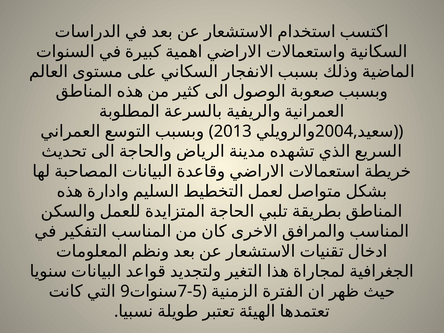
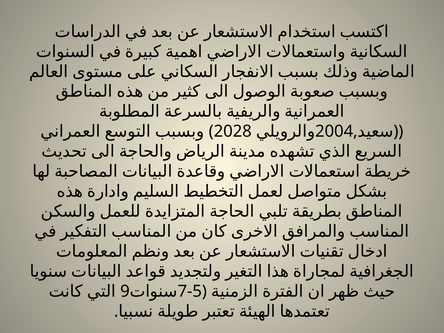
2013: 2013 -> 2028 (233, 131)
